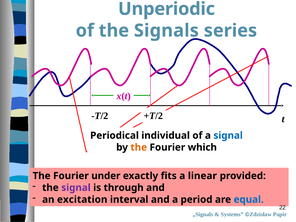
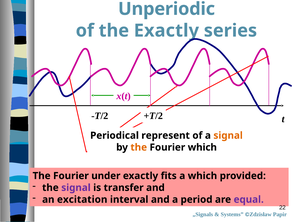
the Signals: Signals -> Exactly (166, 31)
individual: individual -> represent (166, 135)
signal colour: blue -> orange (228, 135)
a linear: linear -> which (202, 176)
through: through -> transfer (124, 188)
equal colour: blue -> purple (249, 200)
